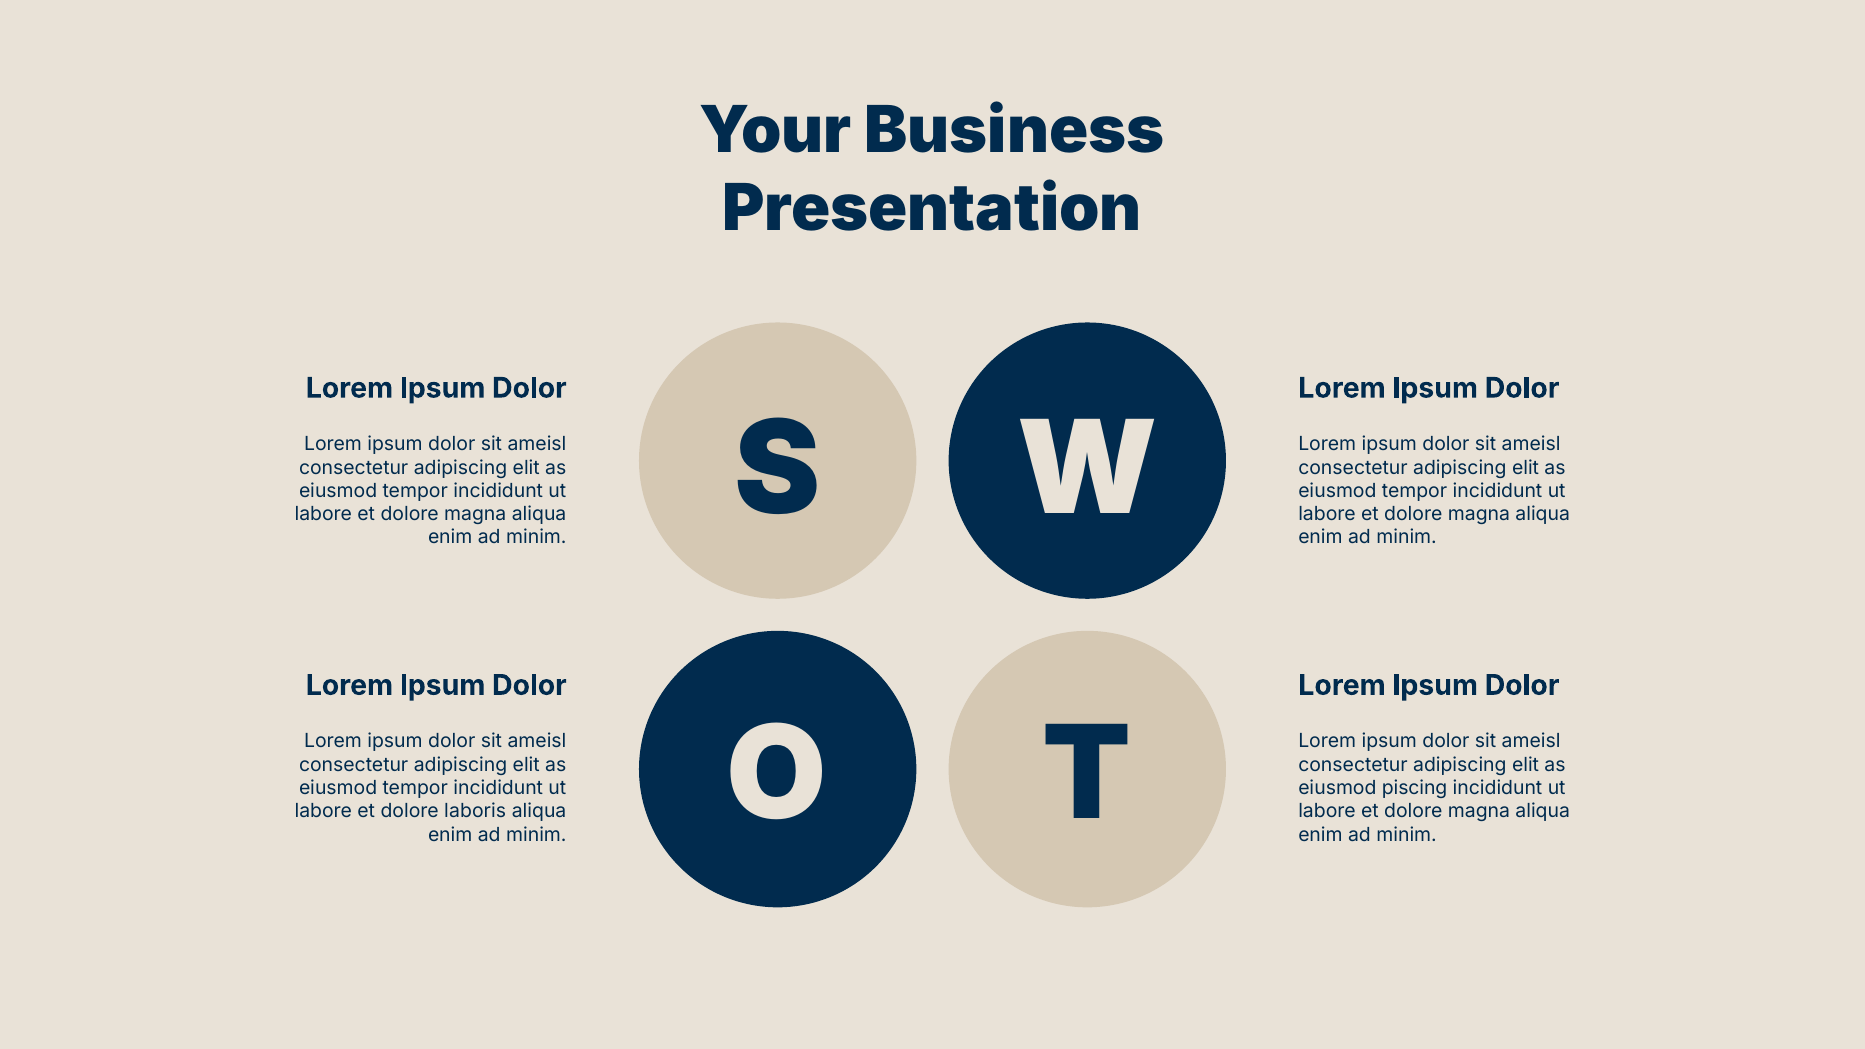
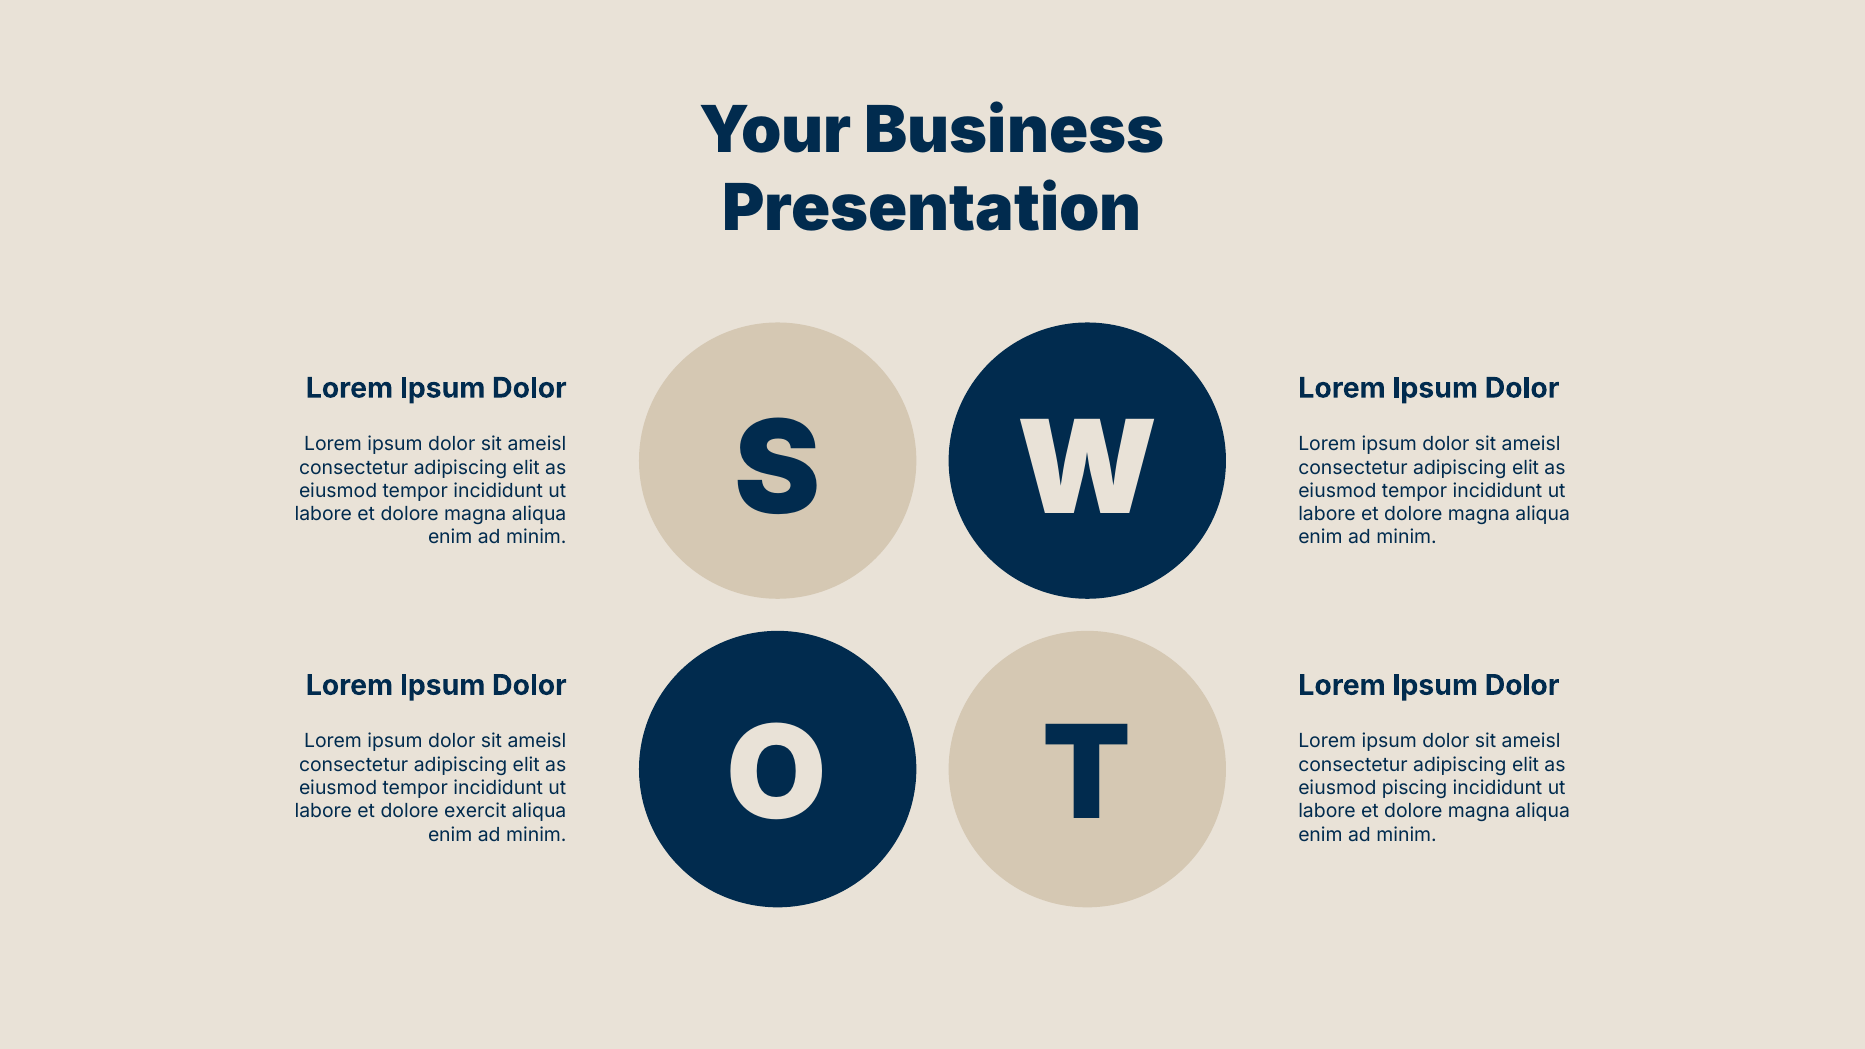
laboris: laboris -> exercit (475, 811)
